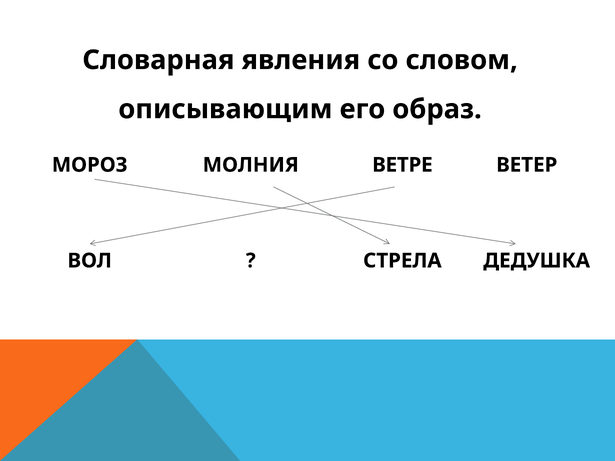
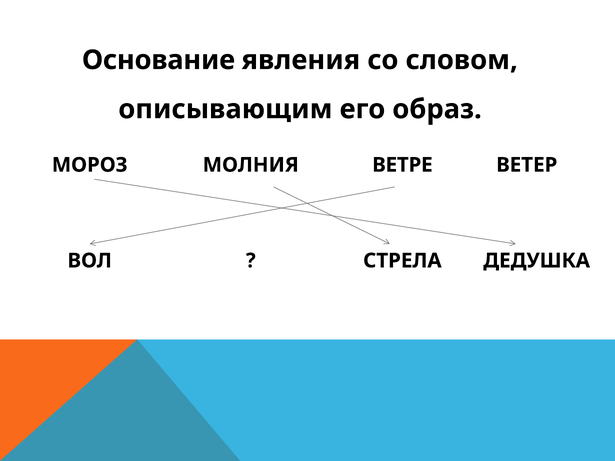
Словарная: Словарная -> Основание (158, 60)
